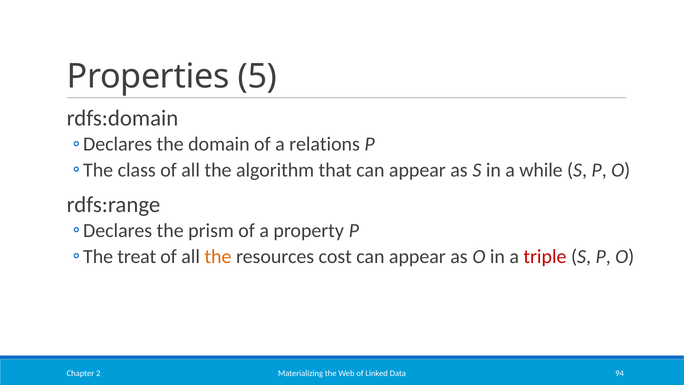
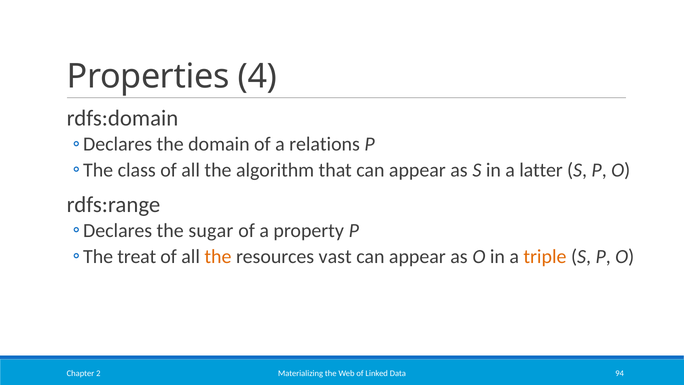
5: 5 -> 4 (257, 77)
while: while -> latter (541, 170)
prism: prism -> sugar (211, 231)
cost: cost -> vast (335, 256)
triple colour: red -> orange (545, 256)
